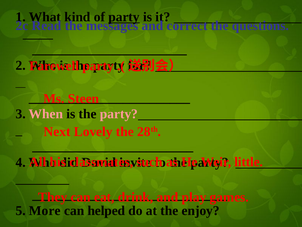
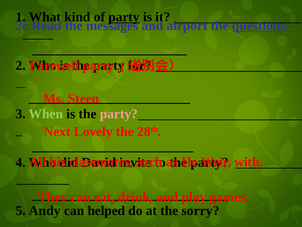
correct: correct -> airport (187, 26)
questions underline: none -> present (261, 26)
When colour: pink -> light green (46, 114)
little: little -> with (249, 161)
More: More -> Andy (45, 210)
enjoy: enjoy -> sorry (201, 210)
